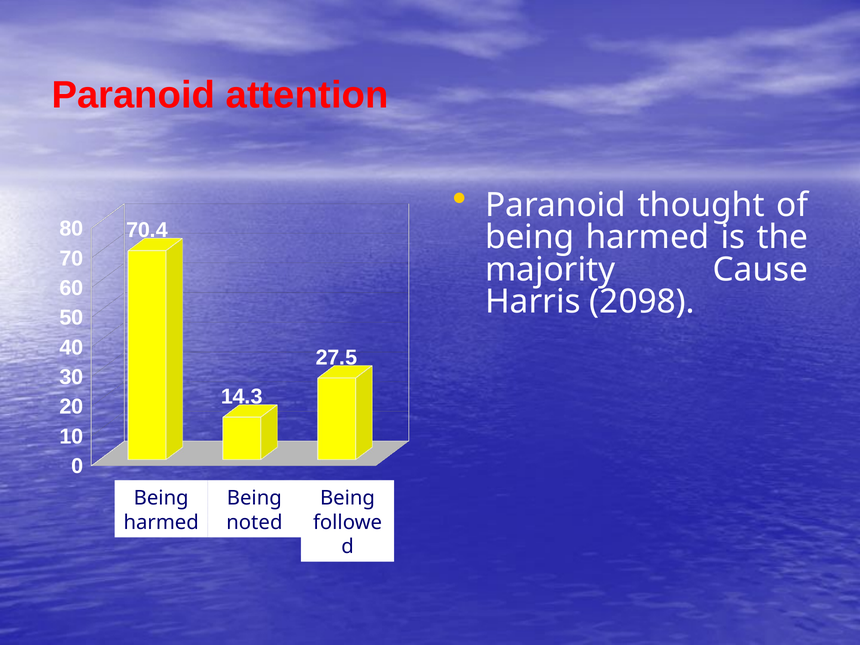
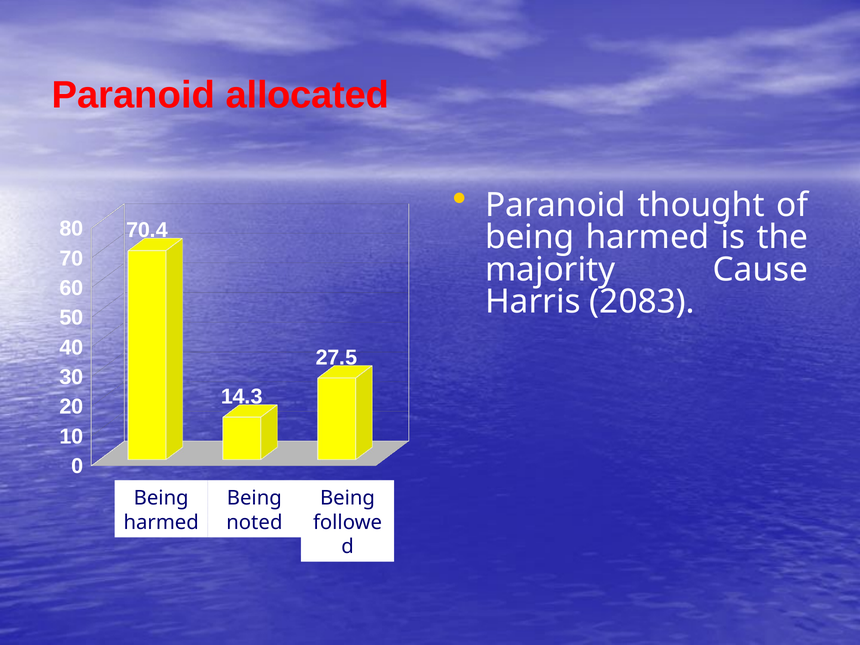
attention: attention -> allocated (307, 95)
2098: 2098 -> 2083 (642, 302)
